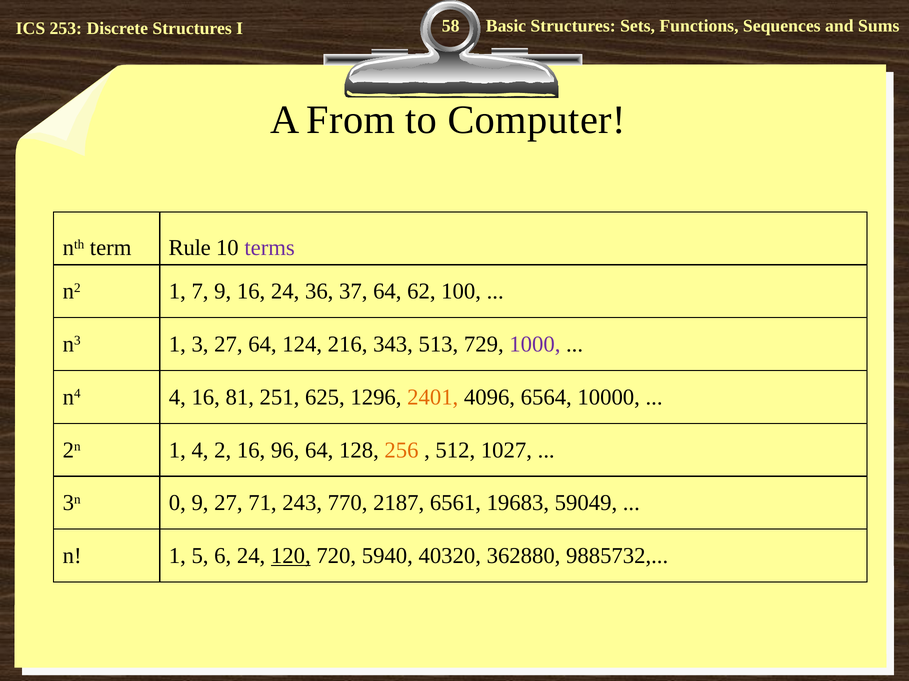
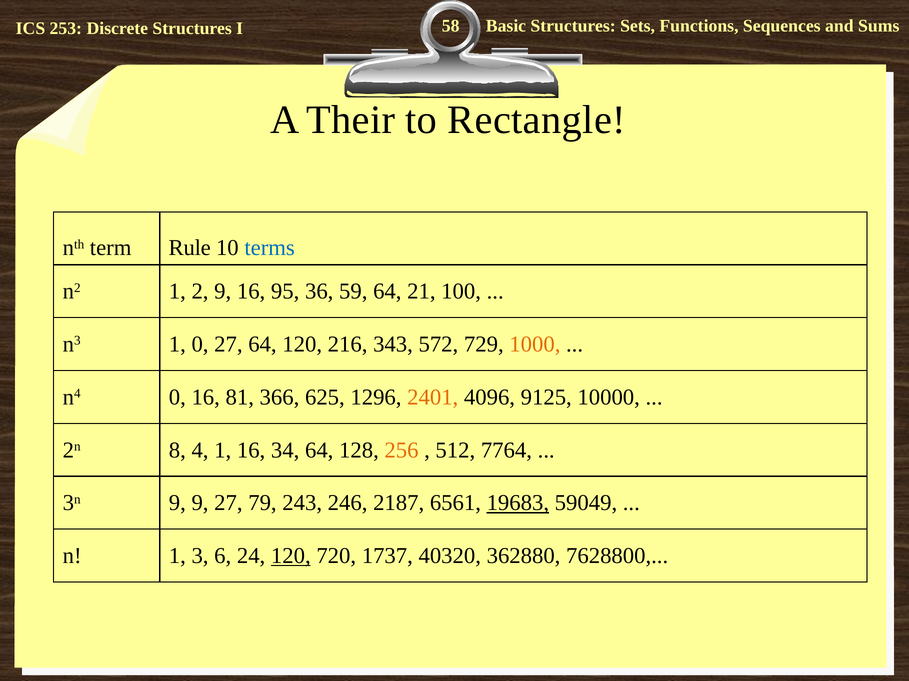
From: From -> Their (351, 120)
Computer: Computer -> Rectangle (537, 120)
terms colour: purple -> blue (270, 248)
7: 7 -> 2 (200, 292)
16 24: 24 -> 95 (285, 292)
37: 37 -> 59 (353, 292)
62: 62 -> 21 (421, 292)
1 3: 3 -> 0 (200, 345)
64 124: 124 -> 120 (302, 345)
513: 513 -> 572 (438, 345)
1000 colour: purple -> orange (535, 345)
n4 4: 4 -> 0 (177, 398)
251: 251 -> 366 (279, 398)
6564: 6564 -> 9125 (546, 398)
2n 1: 1 -> 8 (177, 451)
4 2: 2 -> 1 (223, 451)
96: 96 -> 34 (285, 451)
1027: 1027 -> 7764 (506, 451)
3n 0: 0 -> 9 (177, 503)
71: 71 -> 79 (262, 503)
770: 770 -> 246 (348, 503)
19683 underline: none -> present (518, 503)
5: 5 -> 3 (200, 556)
5940: 5940 -> 1737 (387, 556)
9885732: 9885732 -> 7628800 (617, 556)
